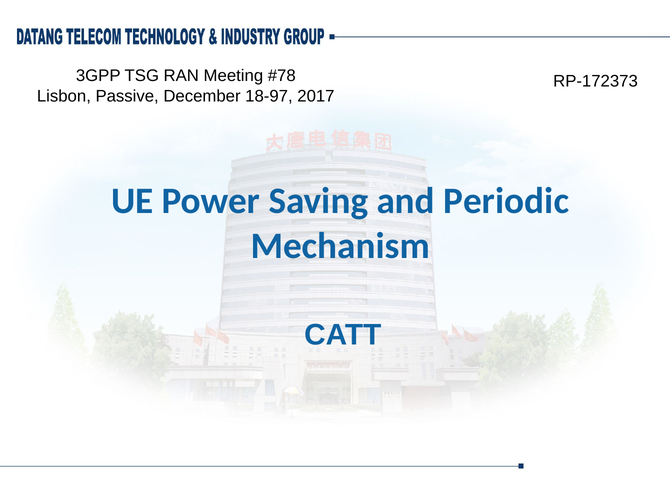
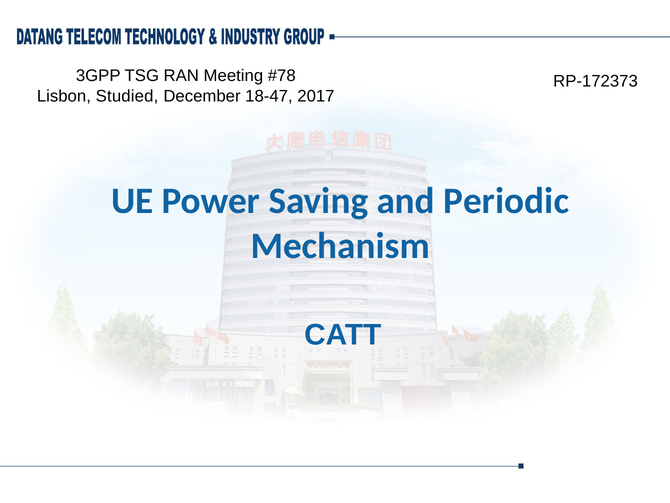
Passive: Passive -> Studied (127, 96)
18-97: 18-97 -> 18-47 (269, 96)
